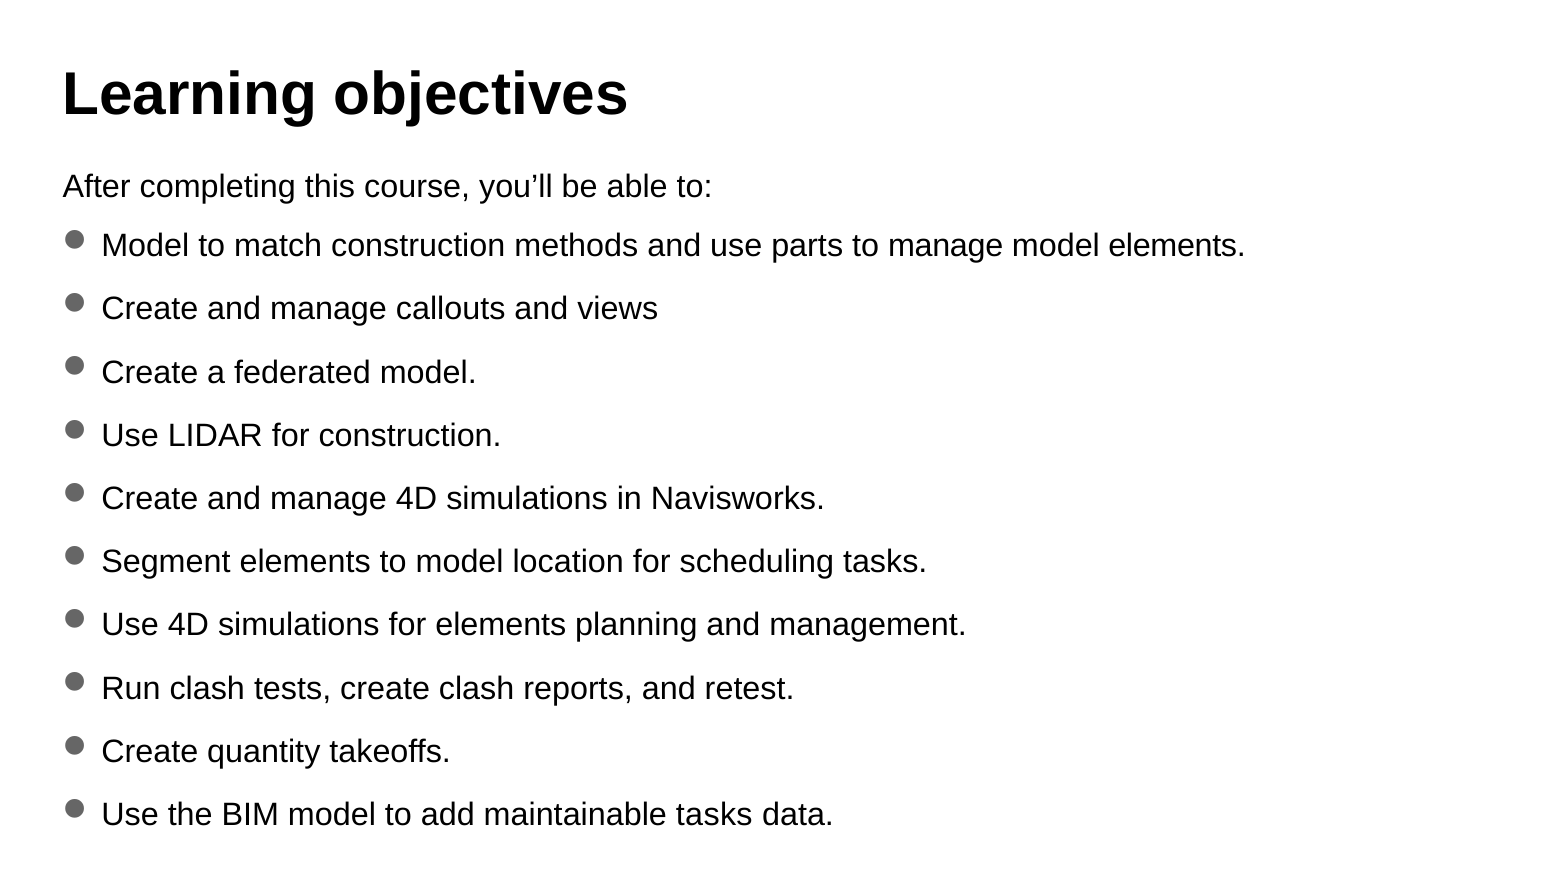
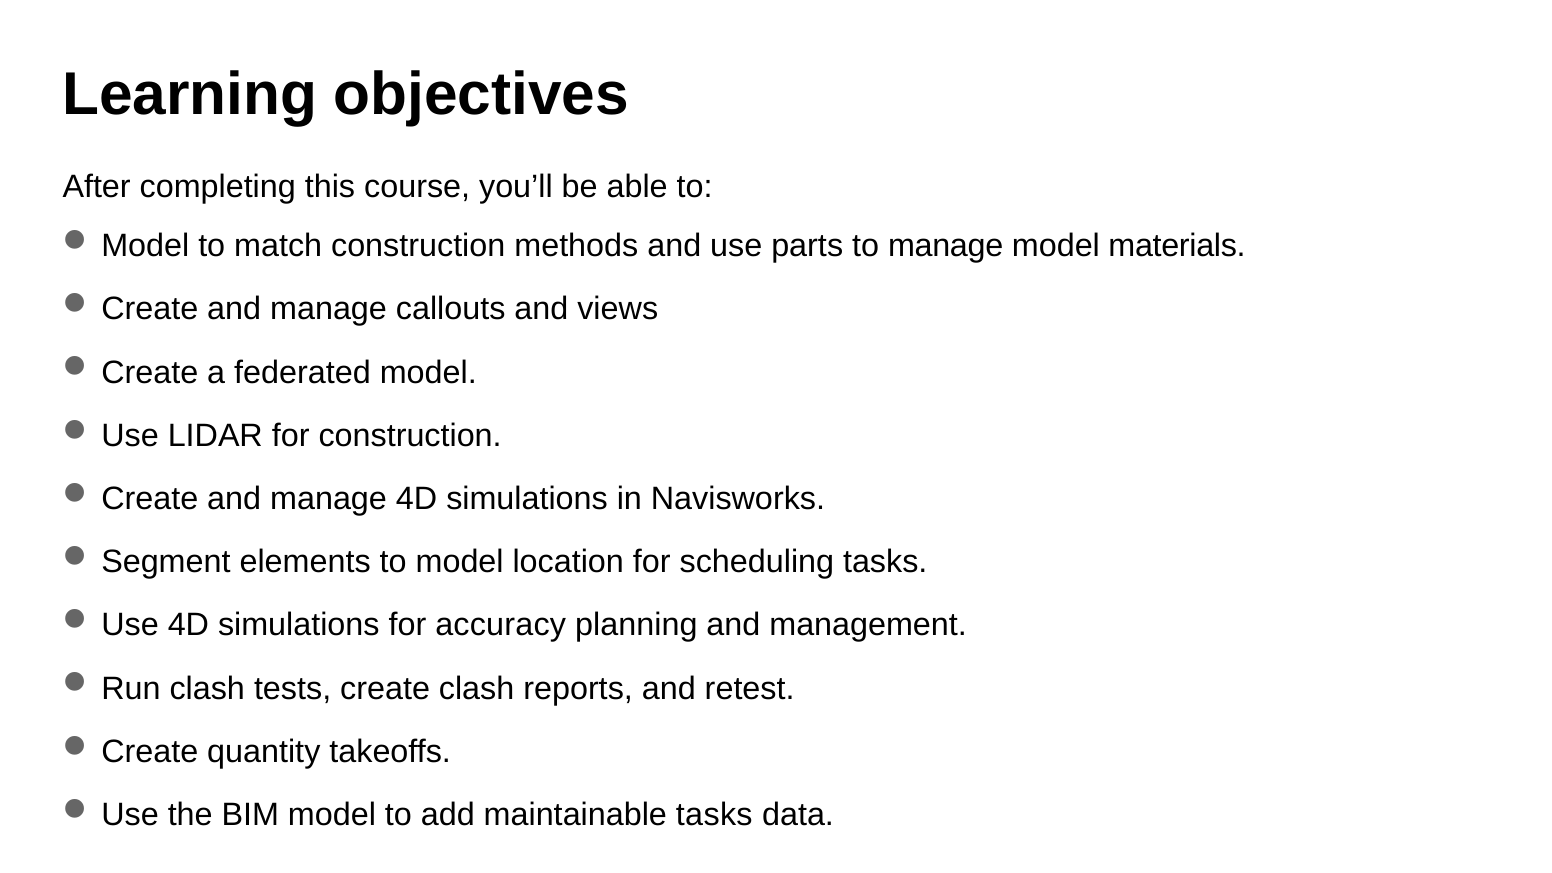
model elements: elements -> materials (1177, 246)
for elements: elements -> accuracy (501, 625)
